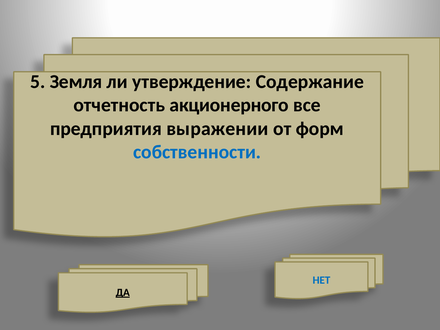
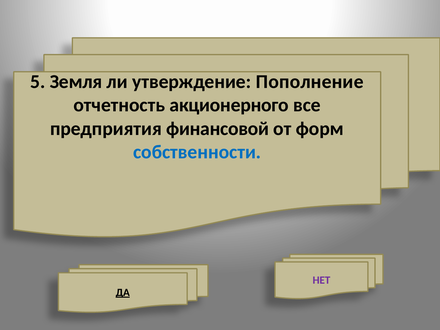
Содержание: Содержание -> Пополнение (310, 82)
выражении: выражении -> финансовой (218, 129)
НЕТ colour: blue -> purple (321, 280)
